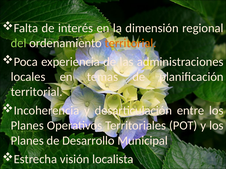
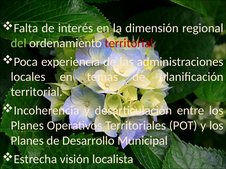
territorial colour: orange -> red (131, 43)
